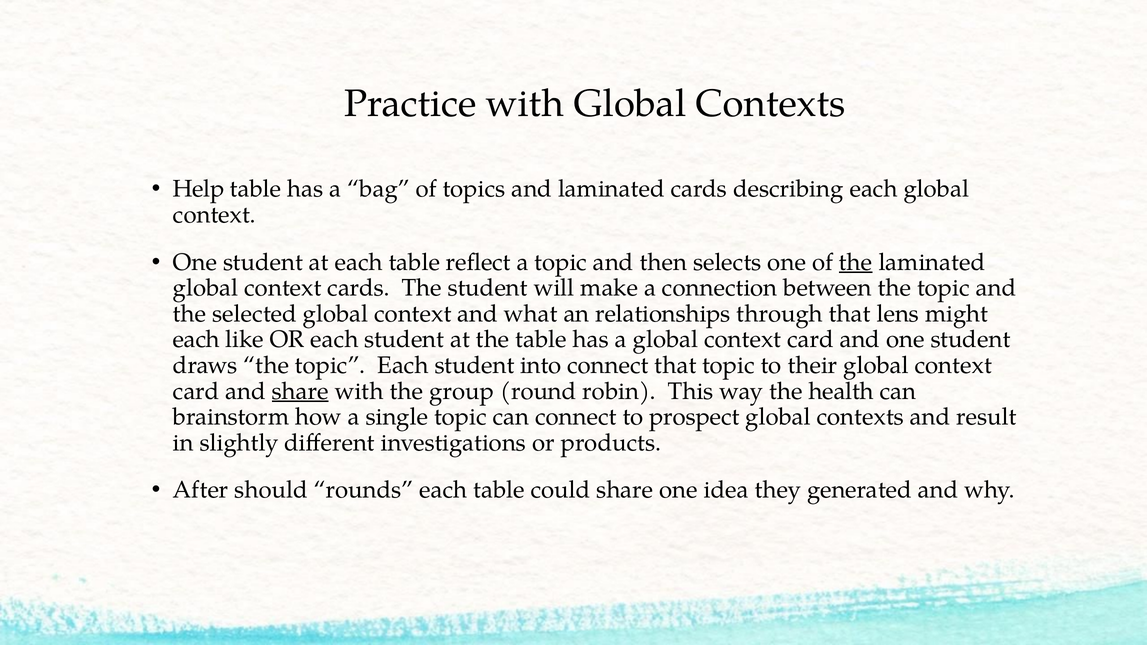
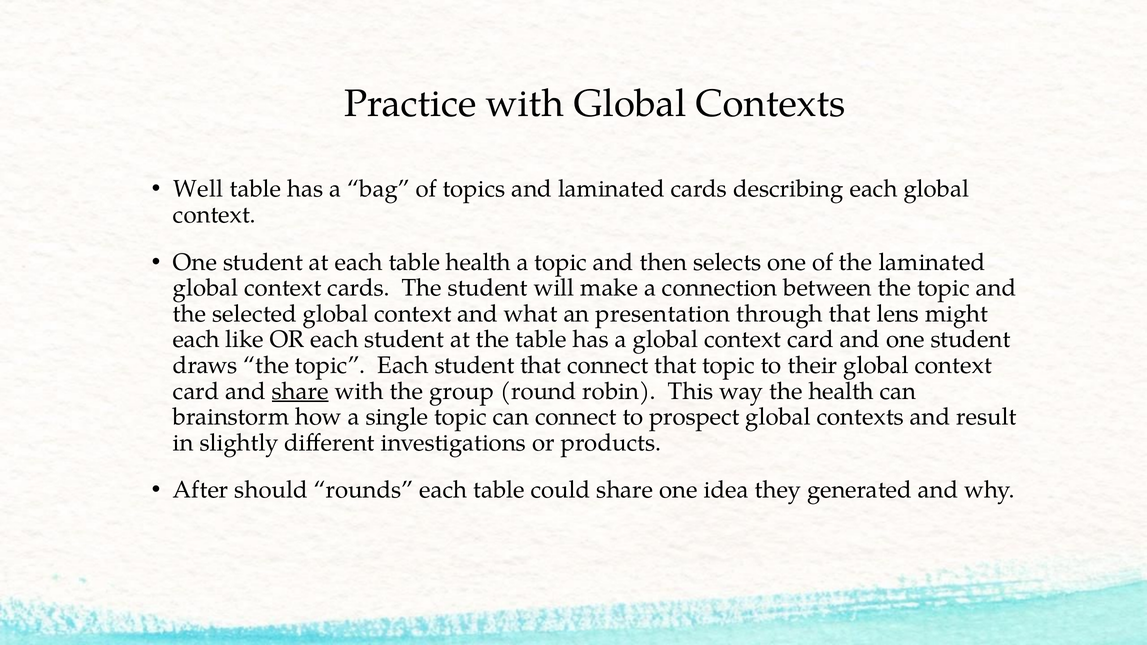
Help: Help -> Well (198, 189)
table reflect: reflect -> health (478, 262)
the underline: present -> none (856, 262)
relationships: relationships -> presentation (663, 314)
student into: into -> that (541, 366)
